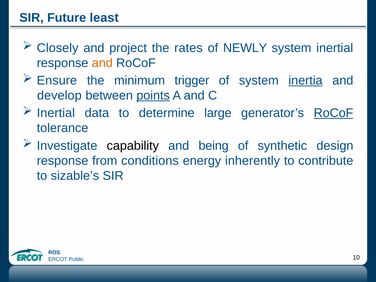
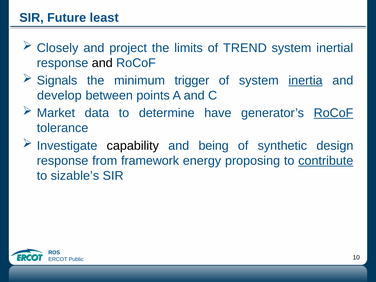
rates: rates -> limits (189, 48)
NEWLY: NEWLY -> TREND (245, 48)
and colour: orange -> black (102, 63)
Ensure: Ensure -> Signals (57, 80)
points underline: present -> none (153, 96)
Inertial: Inertial -> Market (56, 113)
large: large -> have (218, 113)
conditions: conditions -> framework (150, 161)
inherently: inherently -> proposing (253, 161)
contribute underline: none -> present (326, 161)
